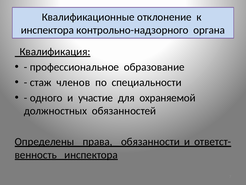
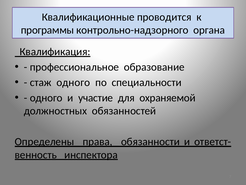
отклонение: отклонение -> проводится (164, 17)
инспектора: инспектора -> программы (47, 30)
стаж членов: членов -> одного (73, 82)
